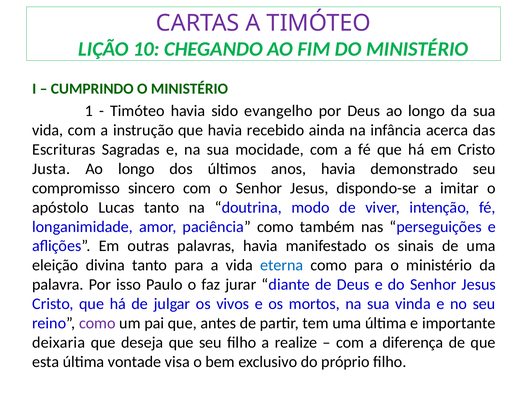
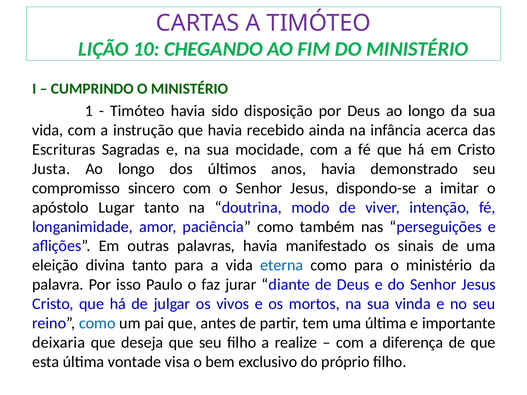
evangelho: evangelho -> disposição (279, 111)
Lucas: Lucas -> Lugar (117, 208)
como colour: purple -> blue (97, 323)
